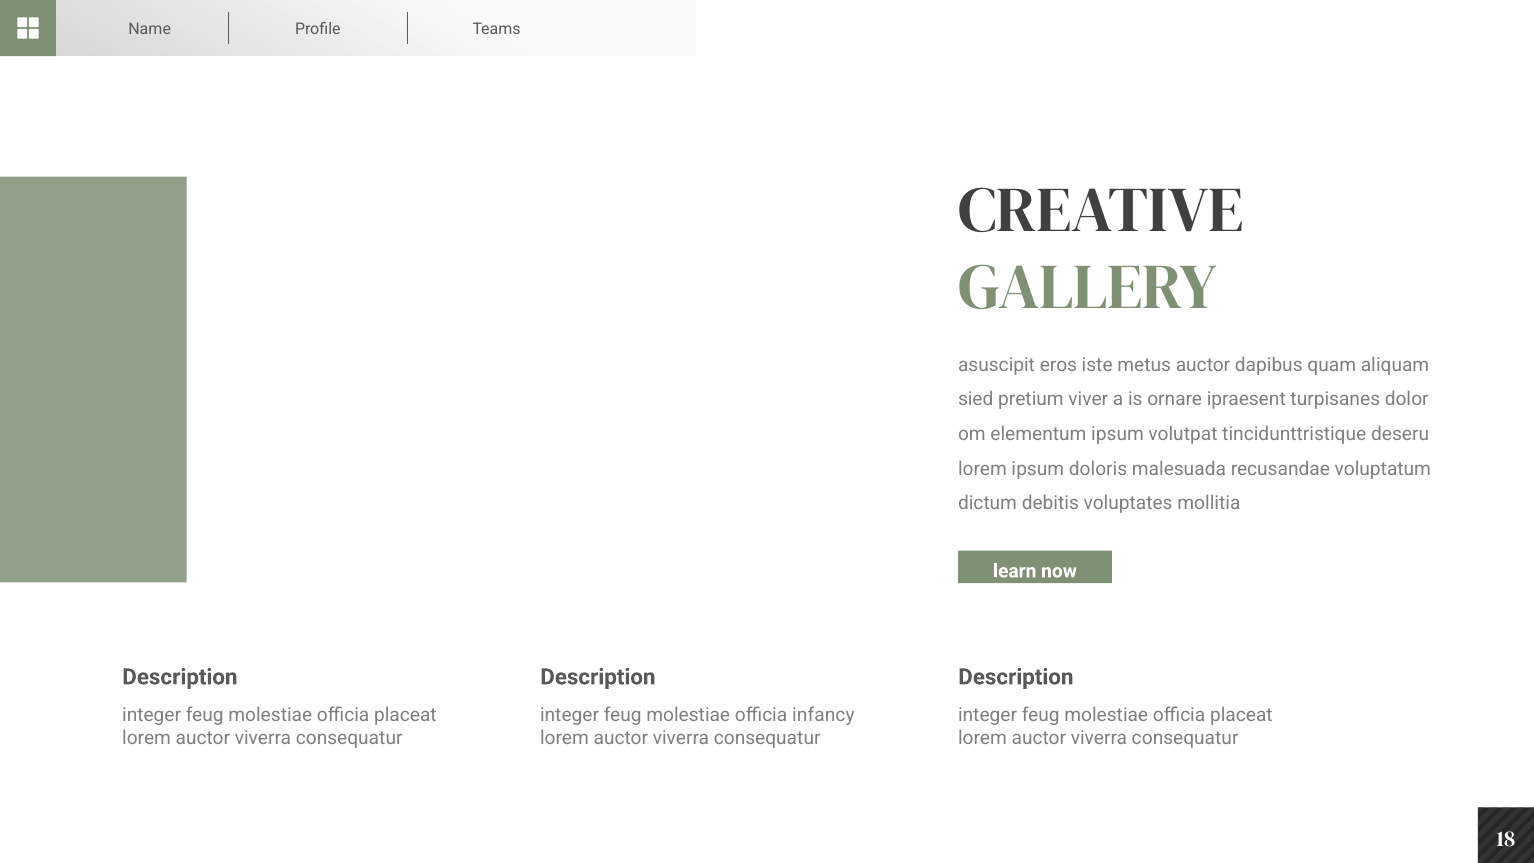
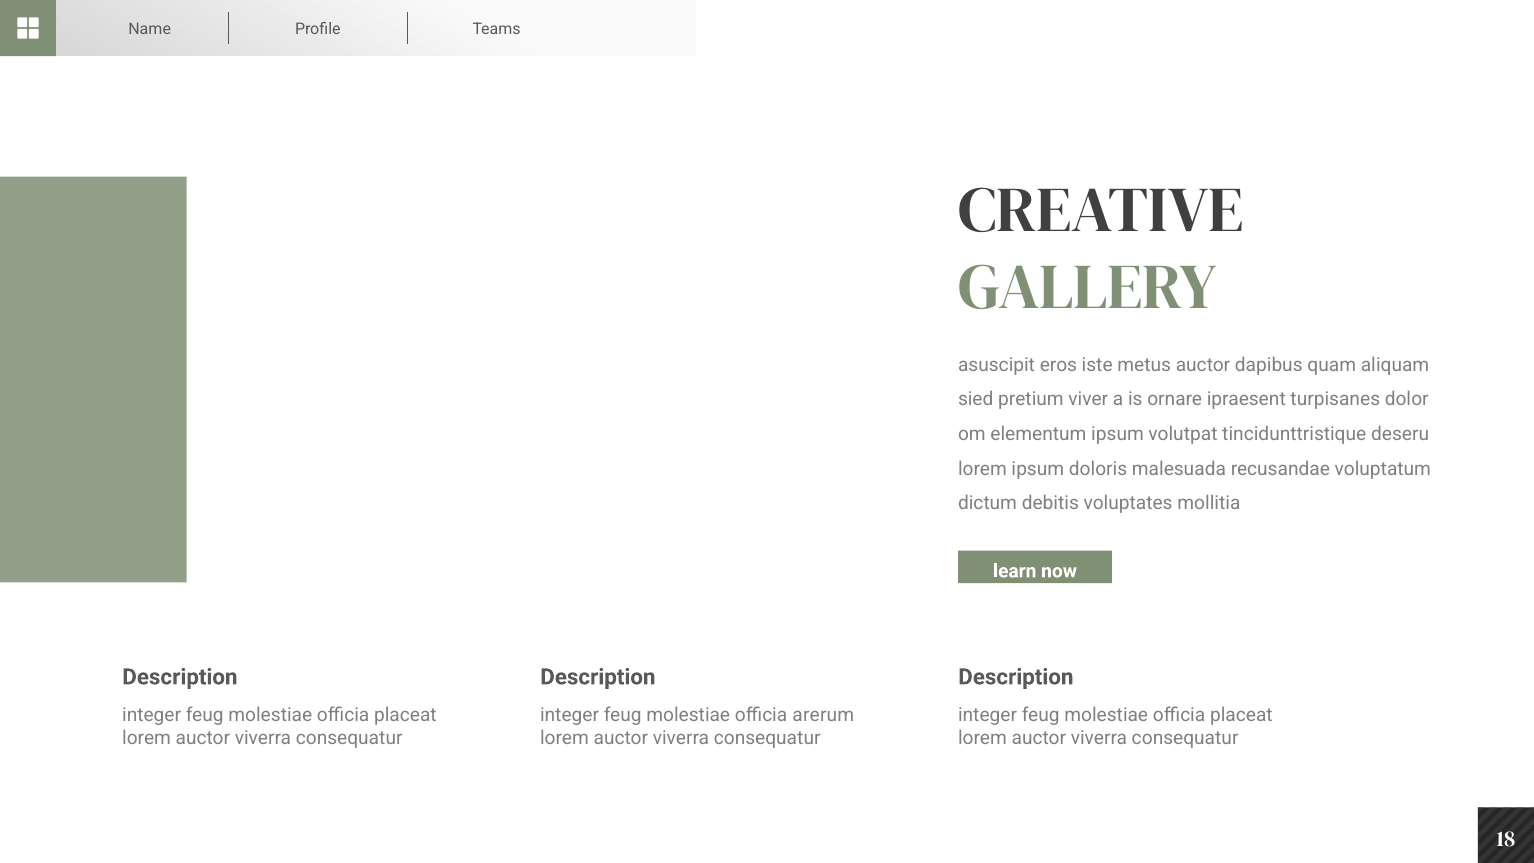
infancy: infancy -> arerum (823, 715)
